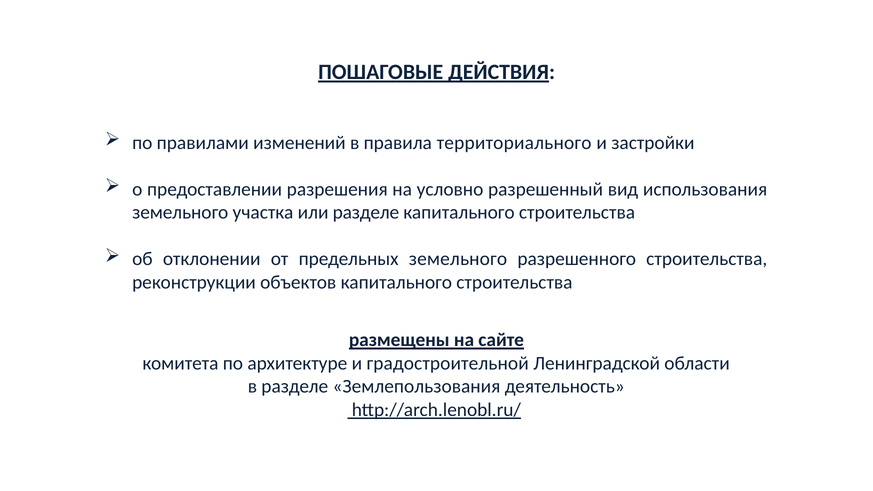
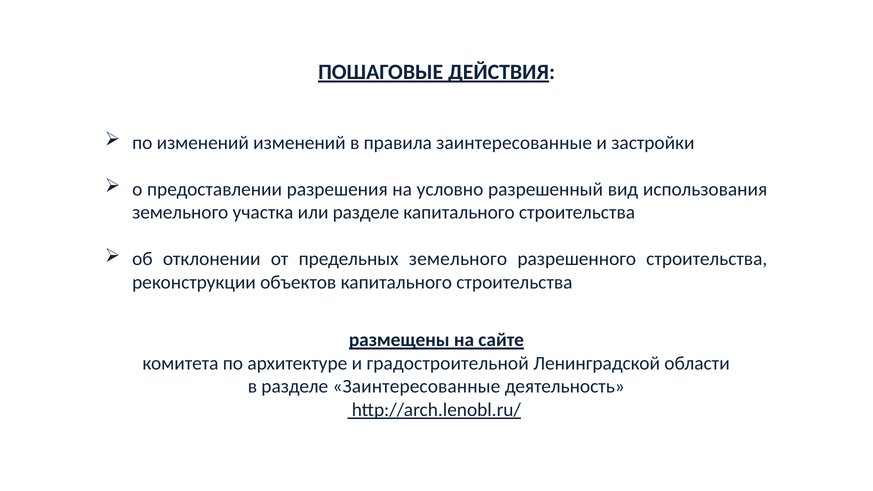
по правилами: правилами -> изменений (203, 143)
правила территориального: территориального -> заинтересованные (514, 143)
разделе Землепользования: Землепользования -> Заинтересованные (416, 387)
